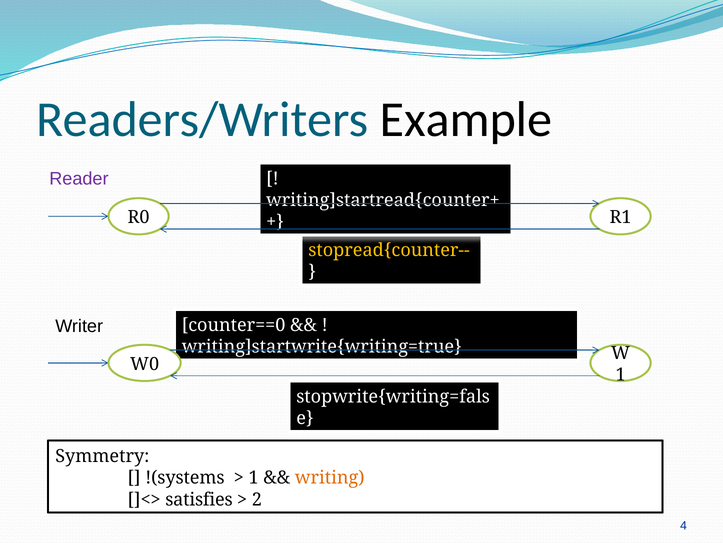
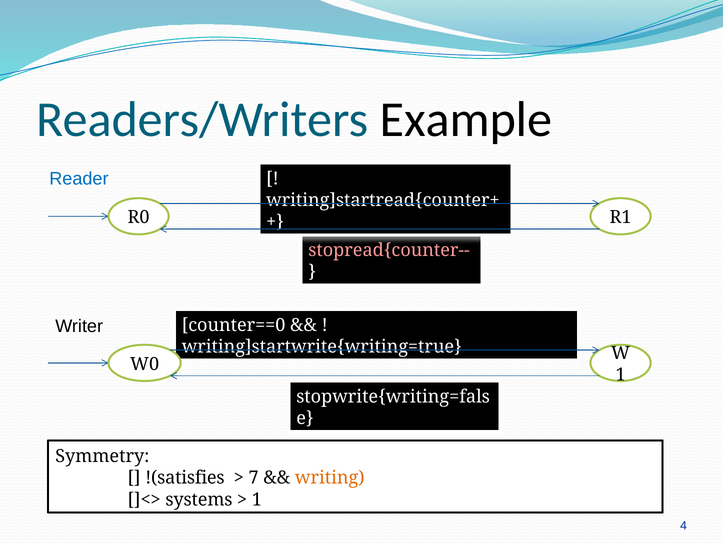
Reader colour: purple -> blue (79, 178)
stopread{counter-- colour: yellow -> pink (389, 250)
!(systems: !(systems -> !(satisfies (185, 477)
1: 1 -> 7 (254, 477)
satisfies: satisfies -> systems (199, 499)
2: 2 -> 1 (257, 499)
